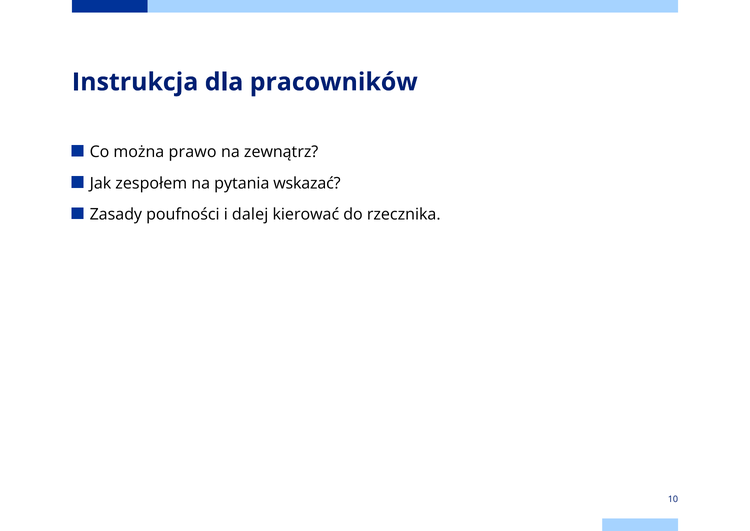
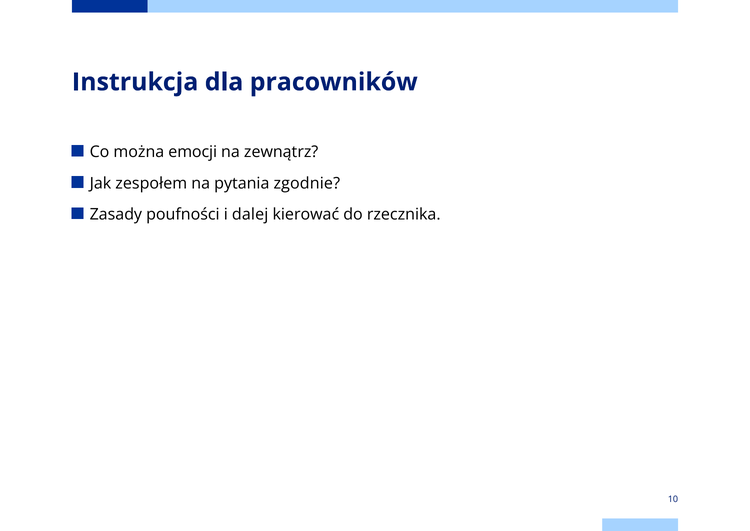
prawo: prawo -> emocji (193, 152)
wskazać: wskazać -> zgodnie (307, 183)
